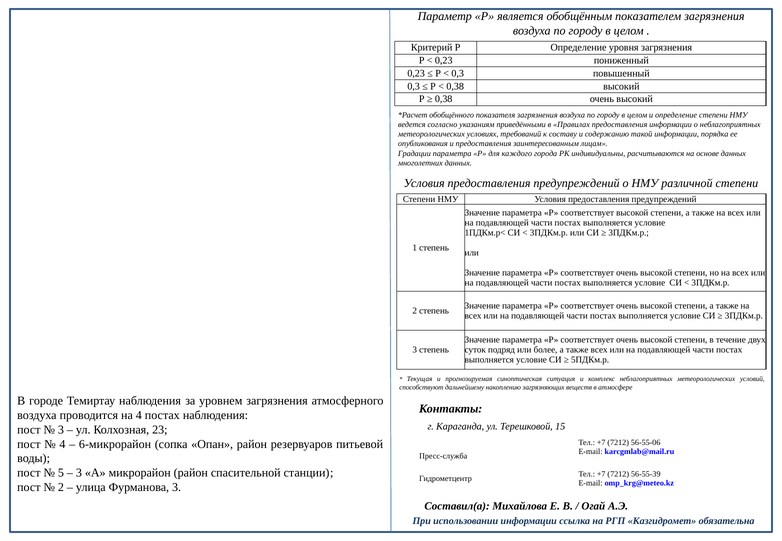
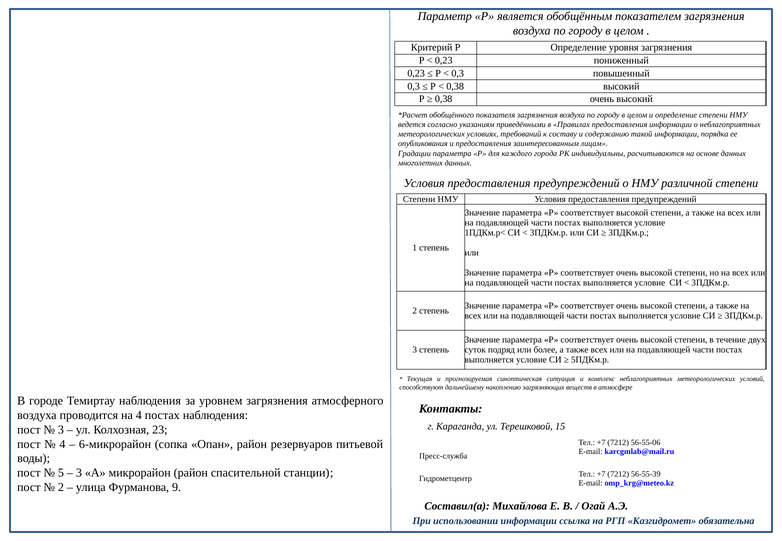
Фурманова 3: 3 -> 9 (177, 488)
